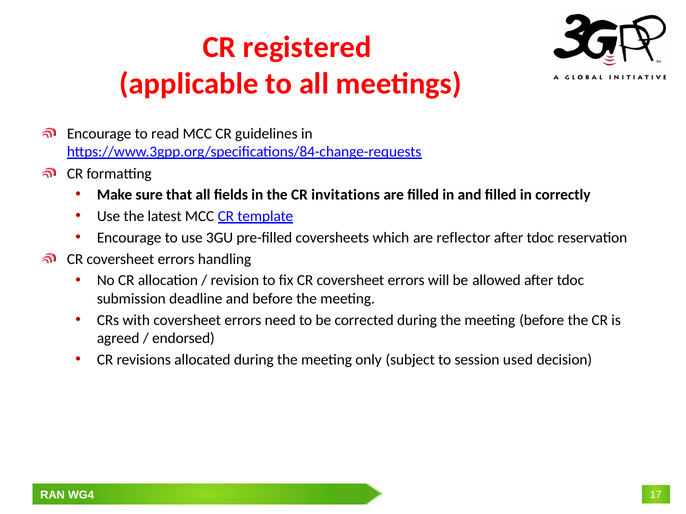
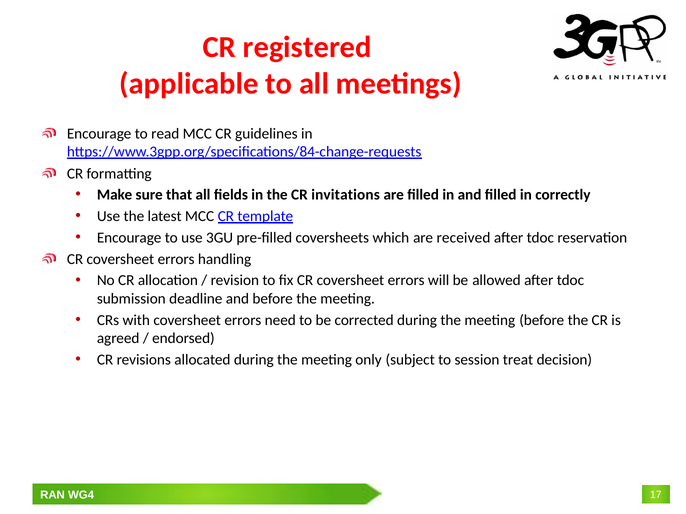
reflector: reflector -> received (463, 238)
used: used -> treat (518, 360)
